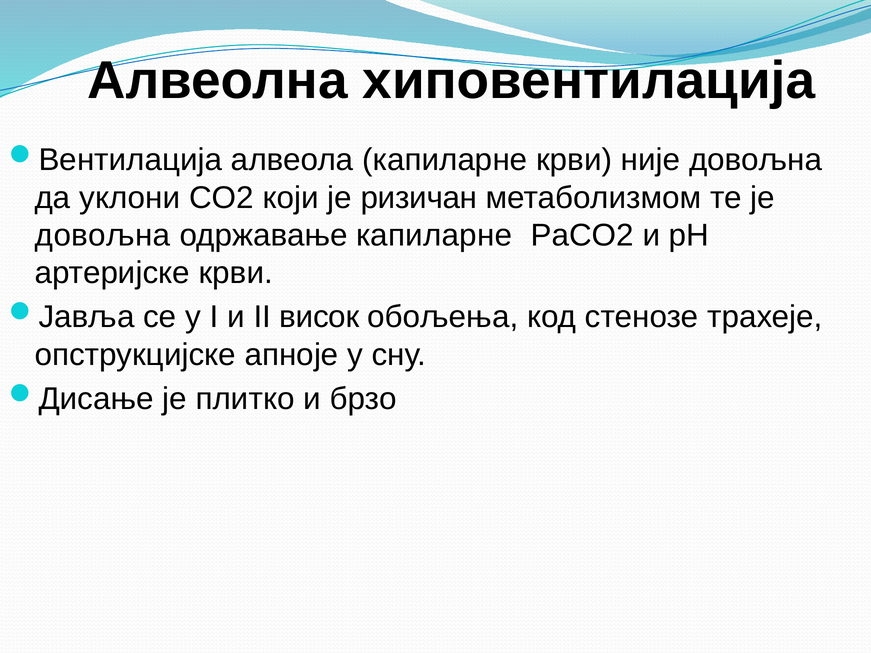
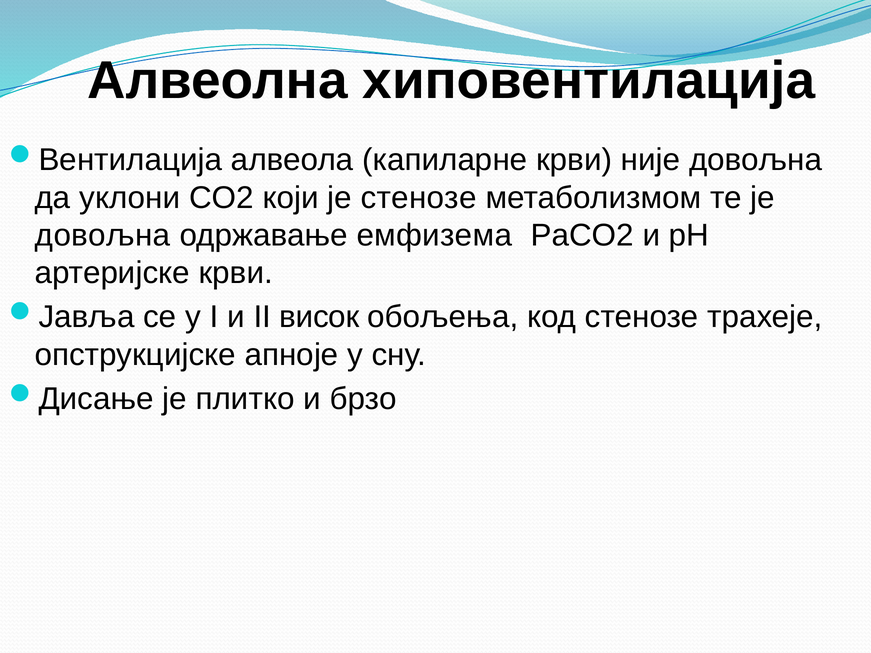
је ризичан: ризичан -> стенозе (419, 198)
одржавање капиларне: капиларне -> емфизема (434, 235)
